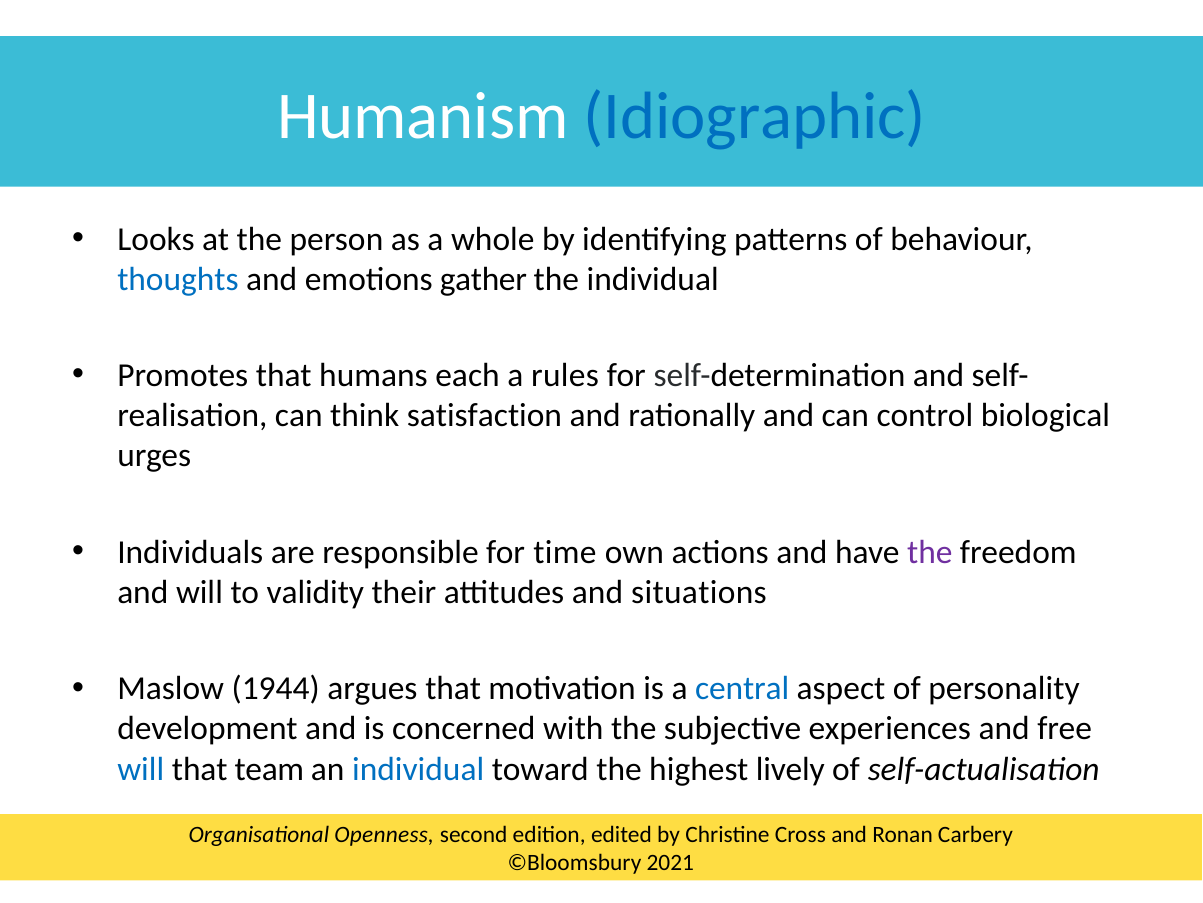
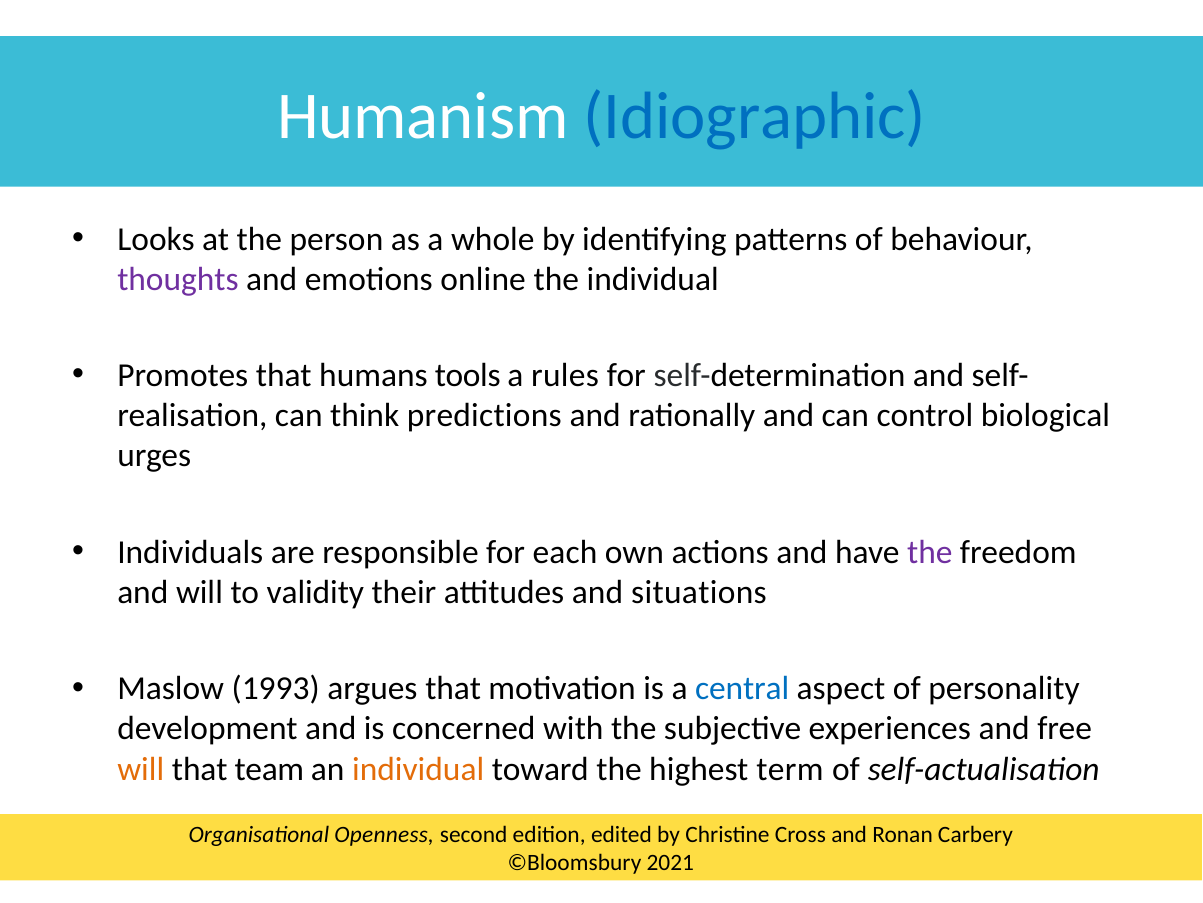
thoughts colour: blue -> purple (178, 279)
gather: gather -> online (483, 279)
each: each -> tools (468, 375)
satisfaction: satisfaction -> predictions (484, 415)
time: time -> each (565, 552)
1944: 1944 -> 1993 (276, 688)
will colour: blue -> orange (141, 768)
individual colour: blue -> orange (418, 768)
lively: lively -> term (790, 768)
